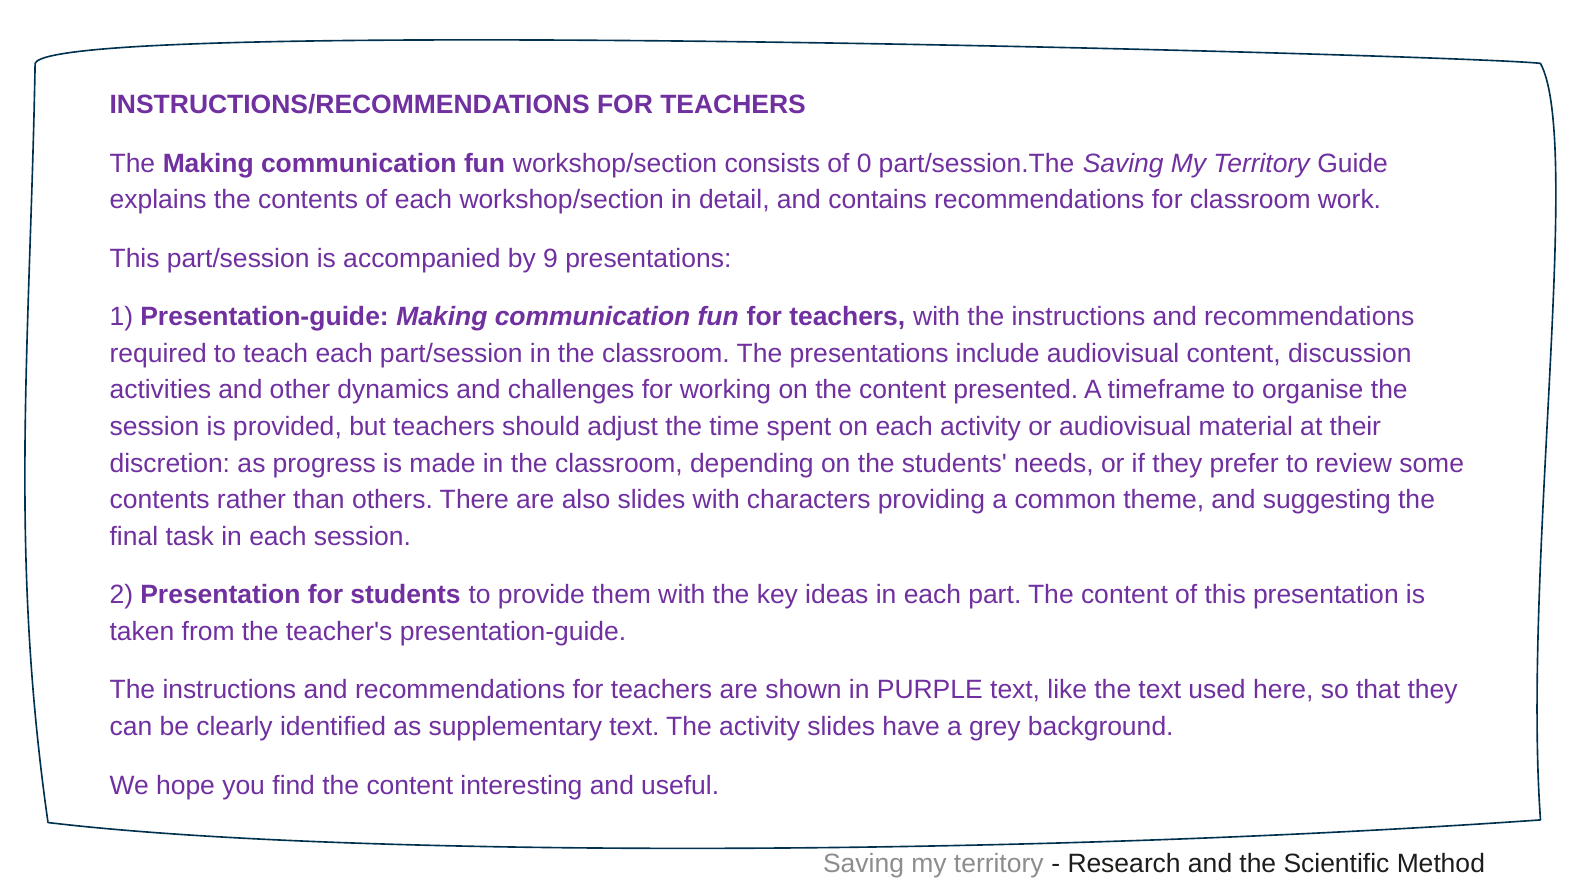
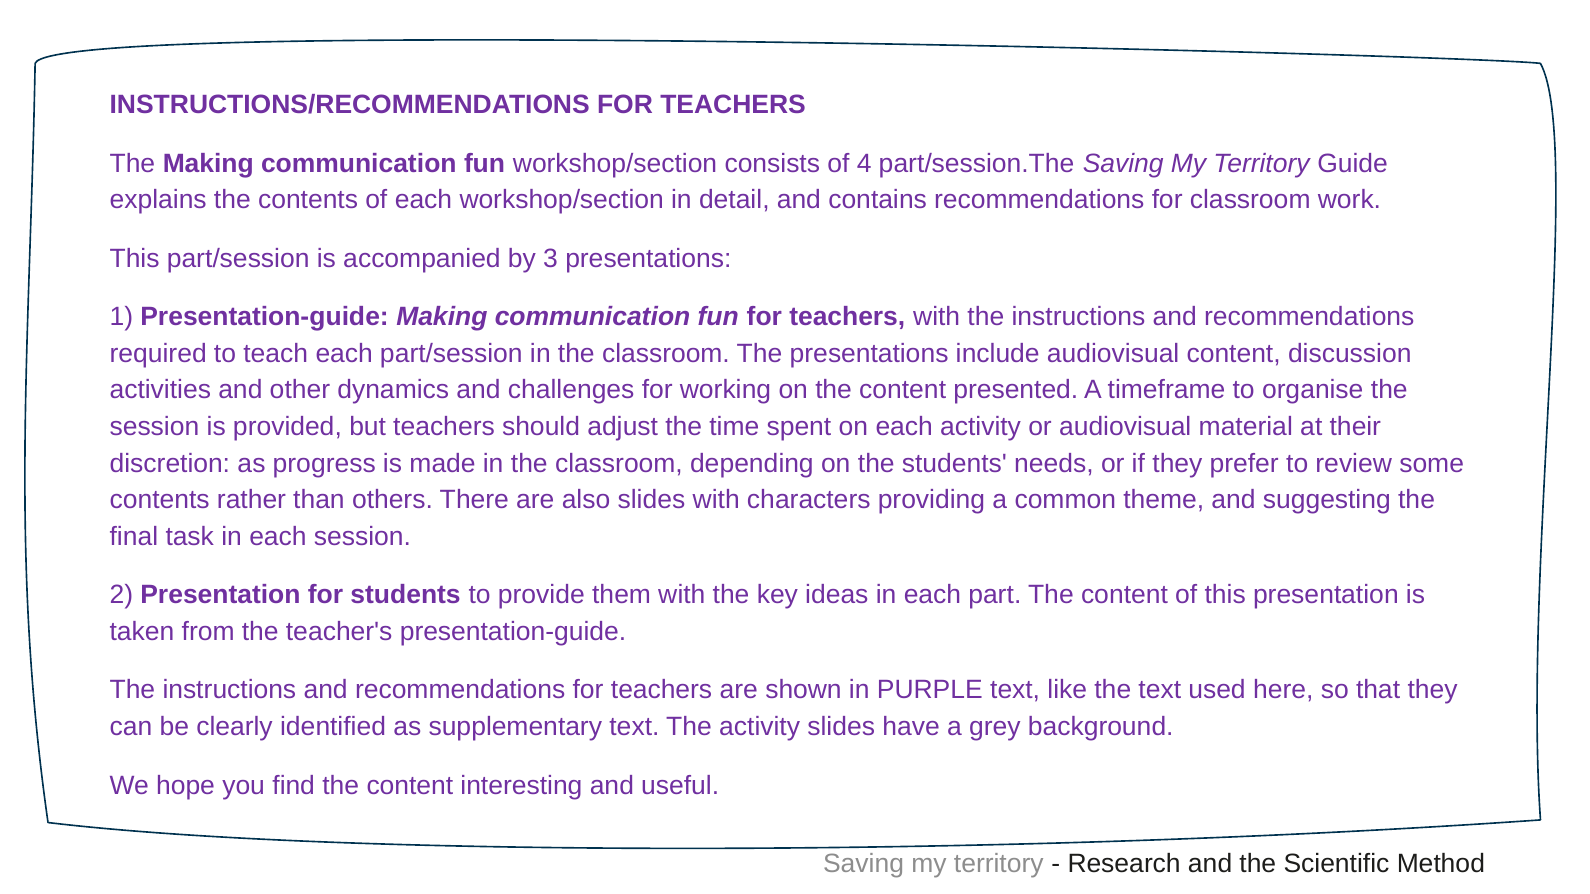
0: 0 -> 4 (864, 163)
9: 9 -> 3 (551, 259)
